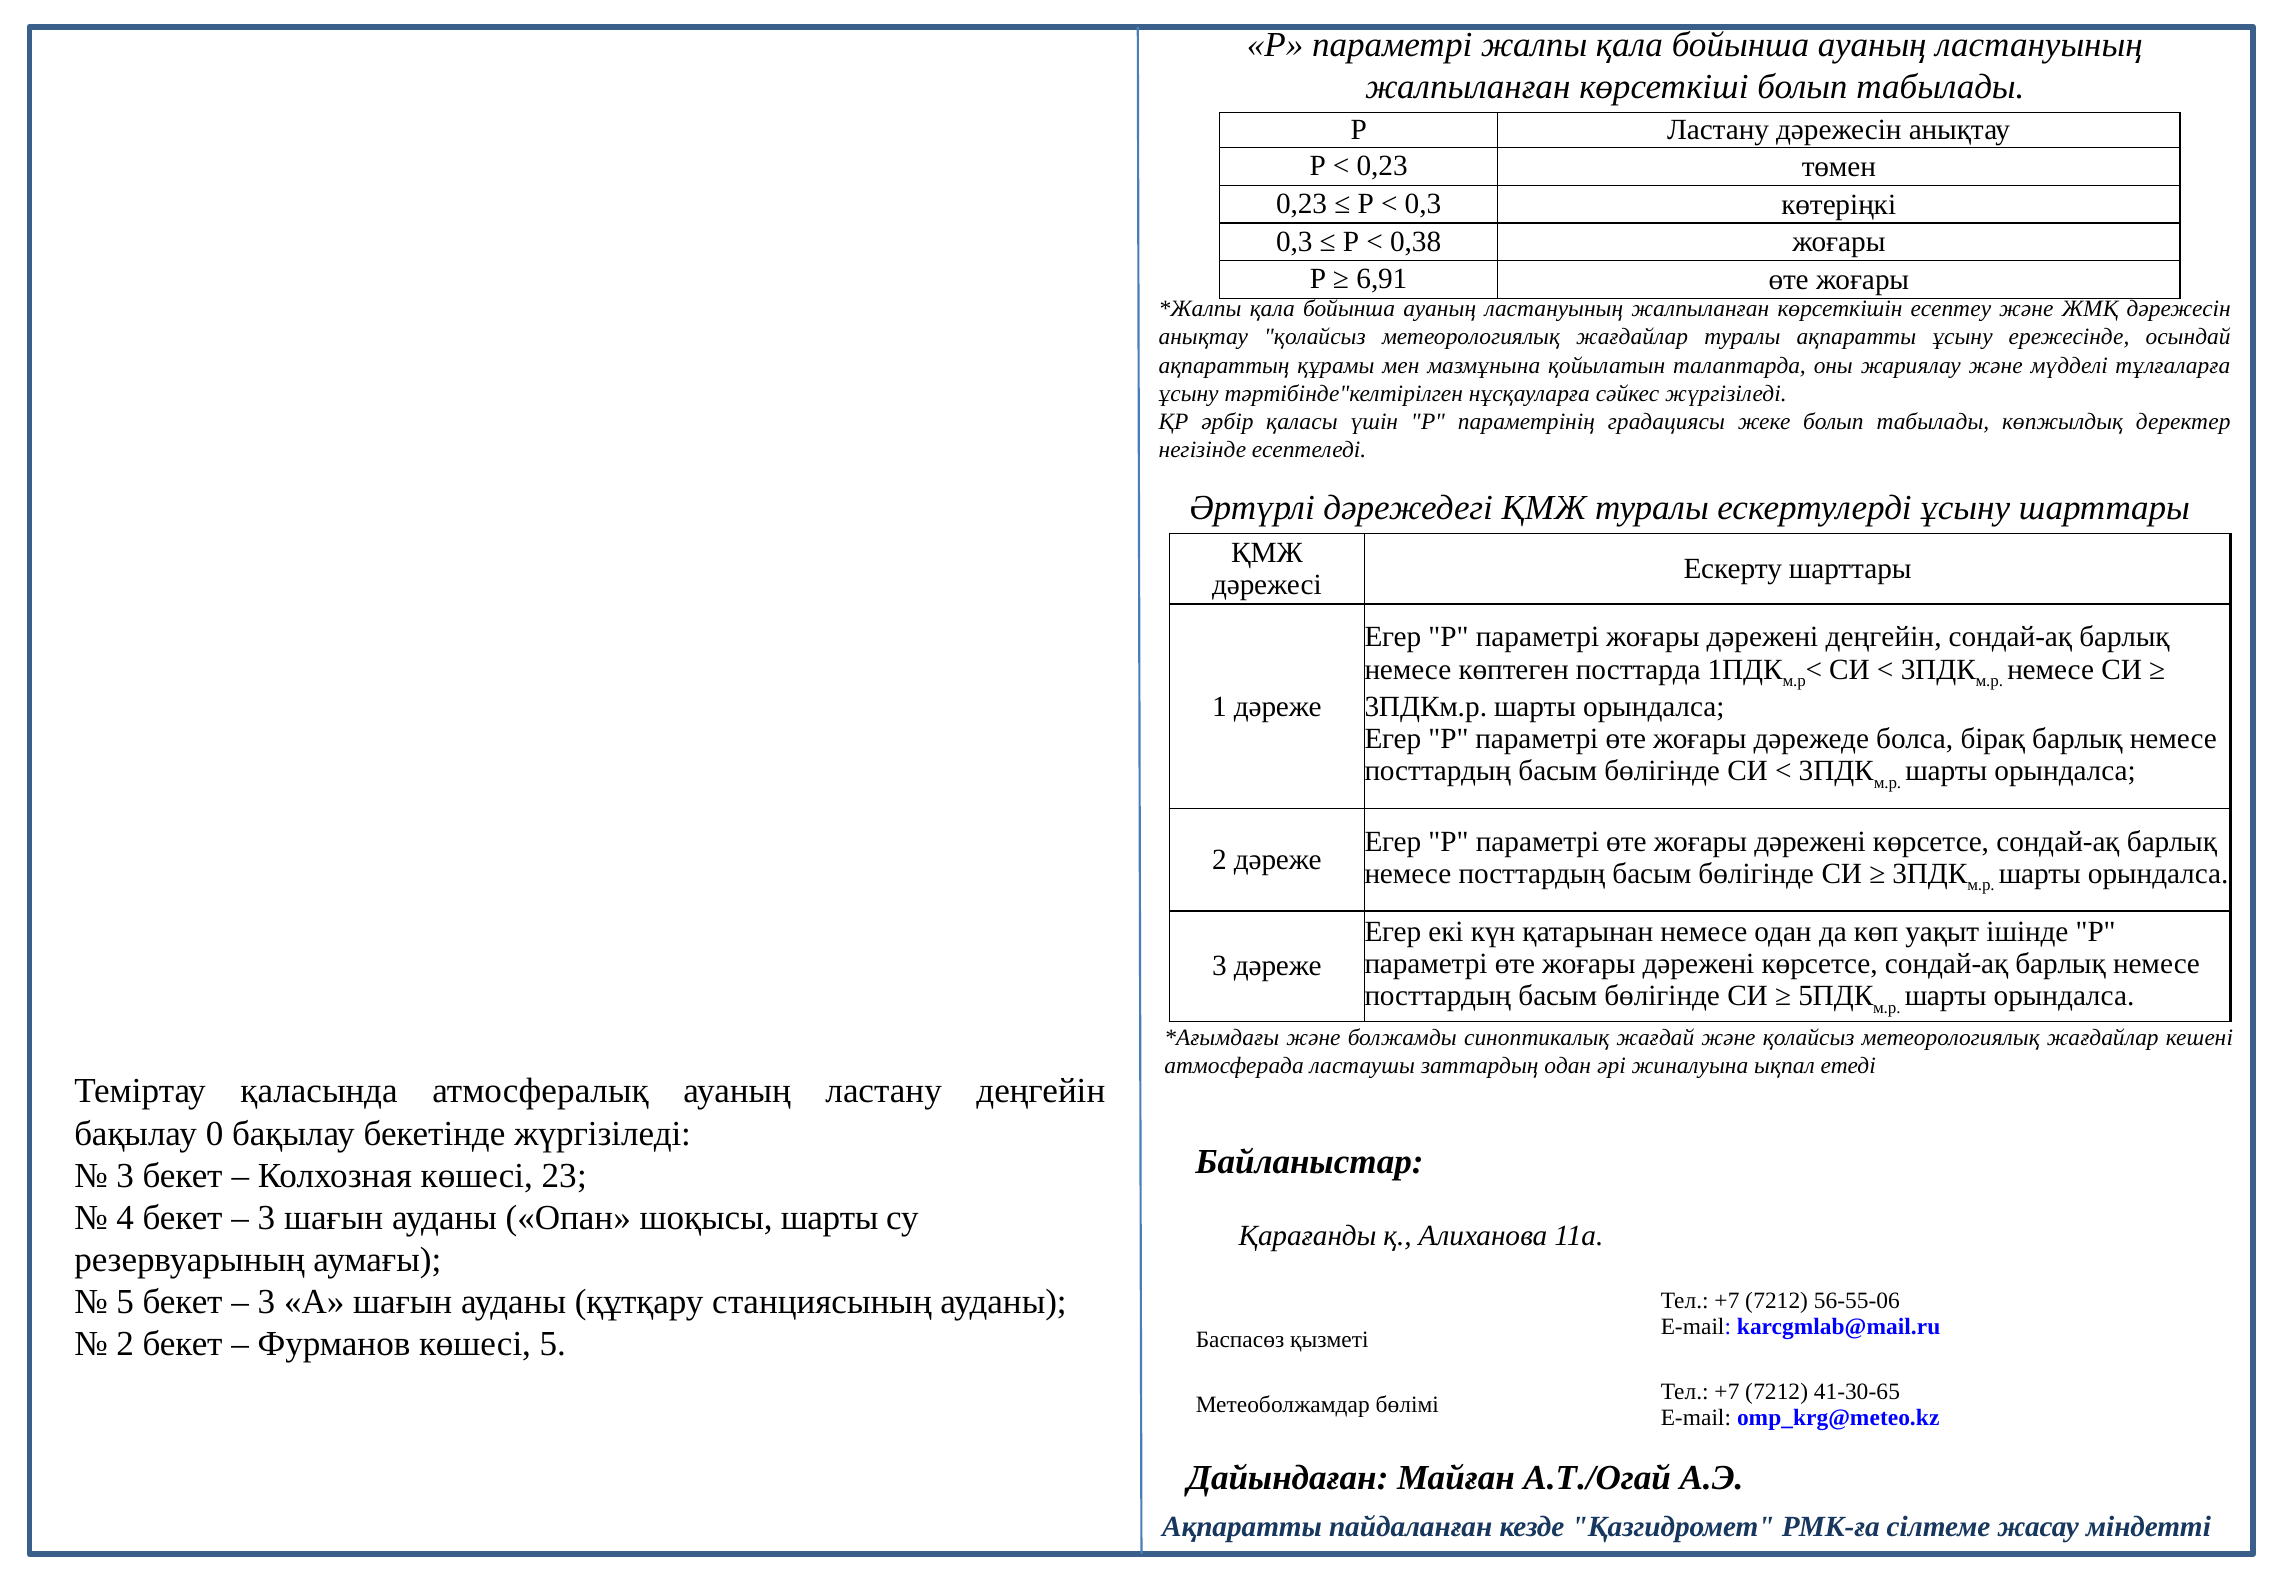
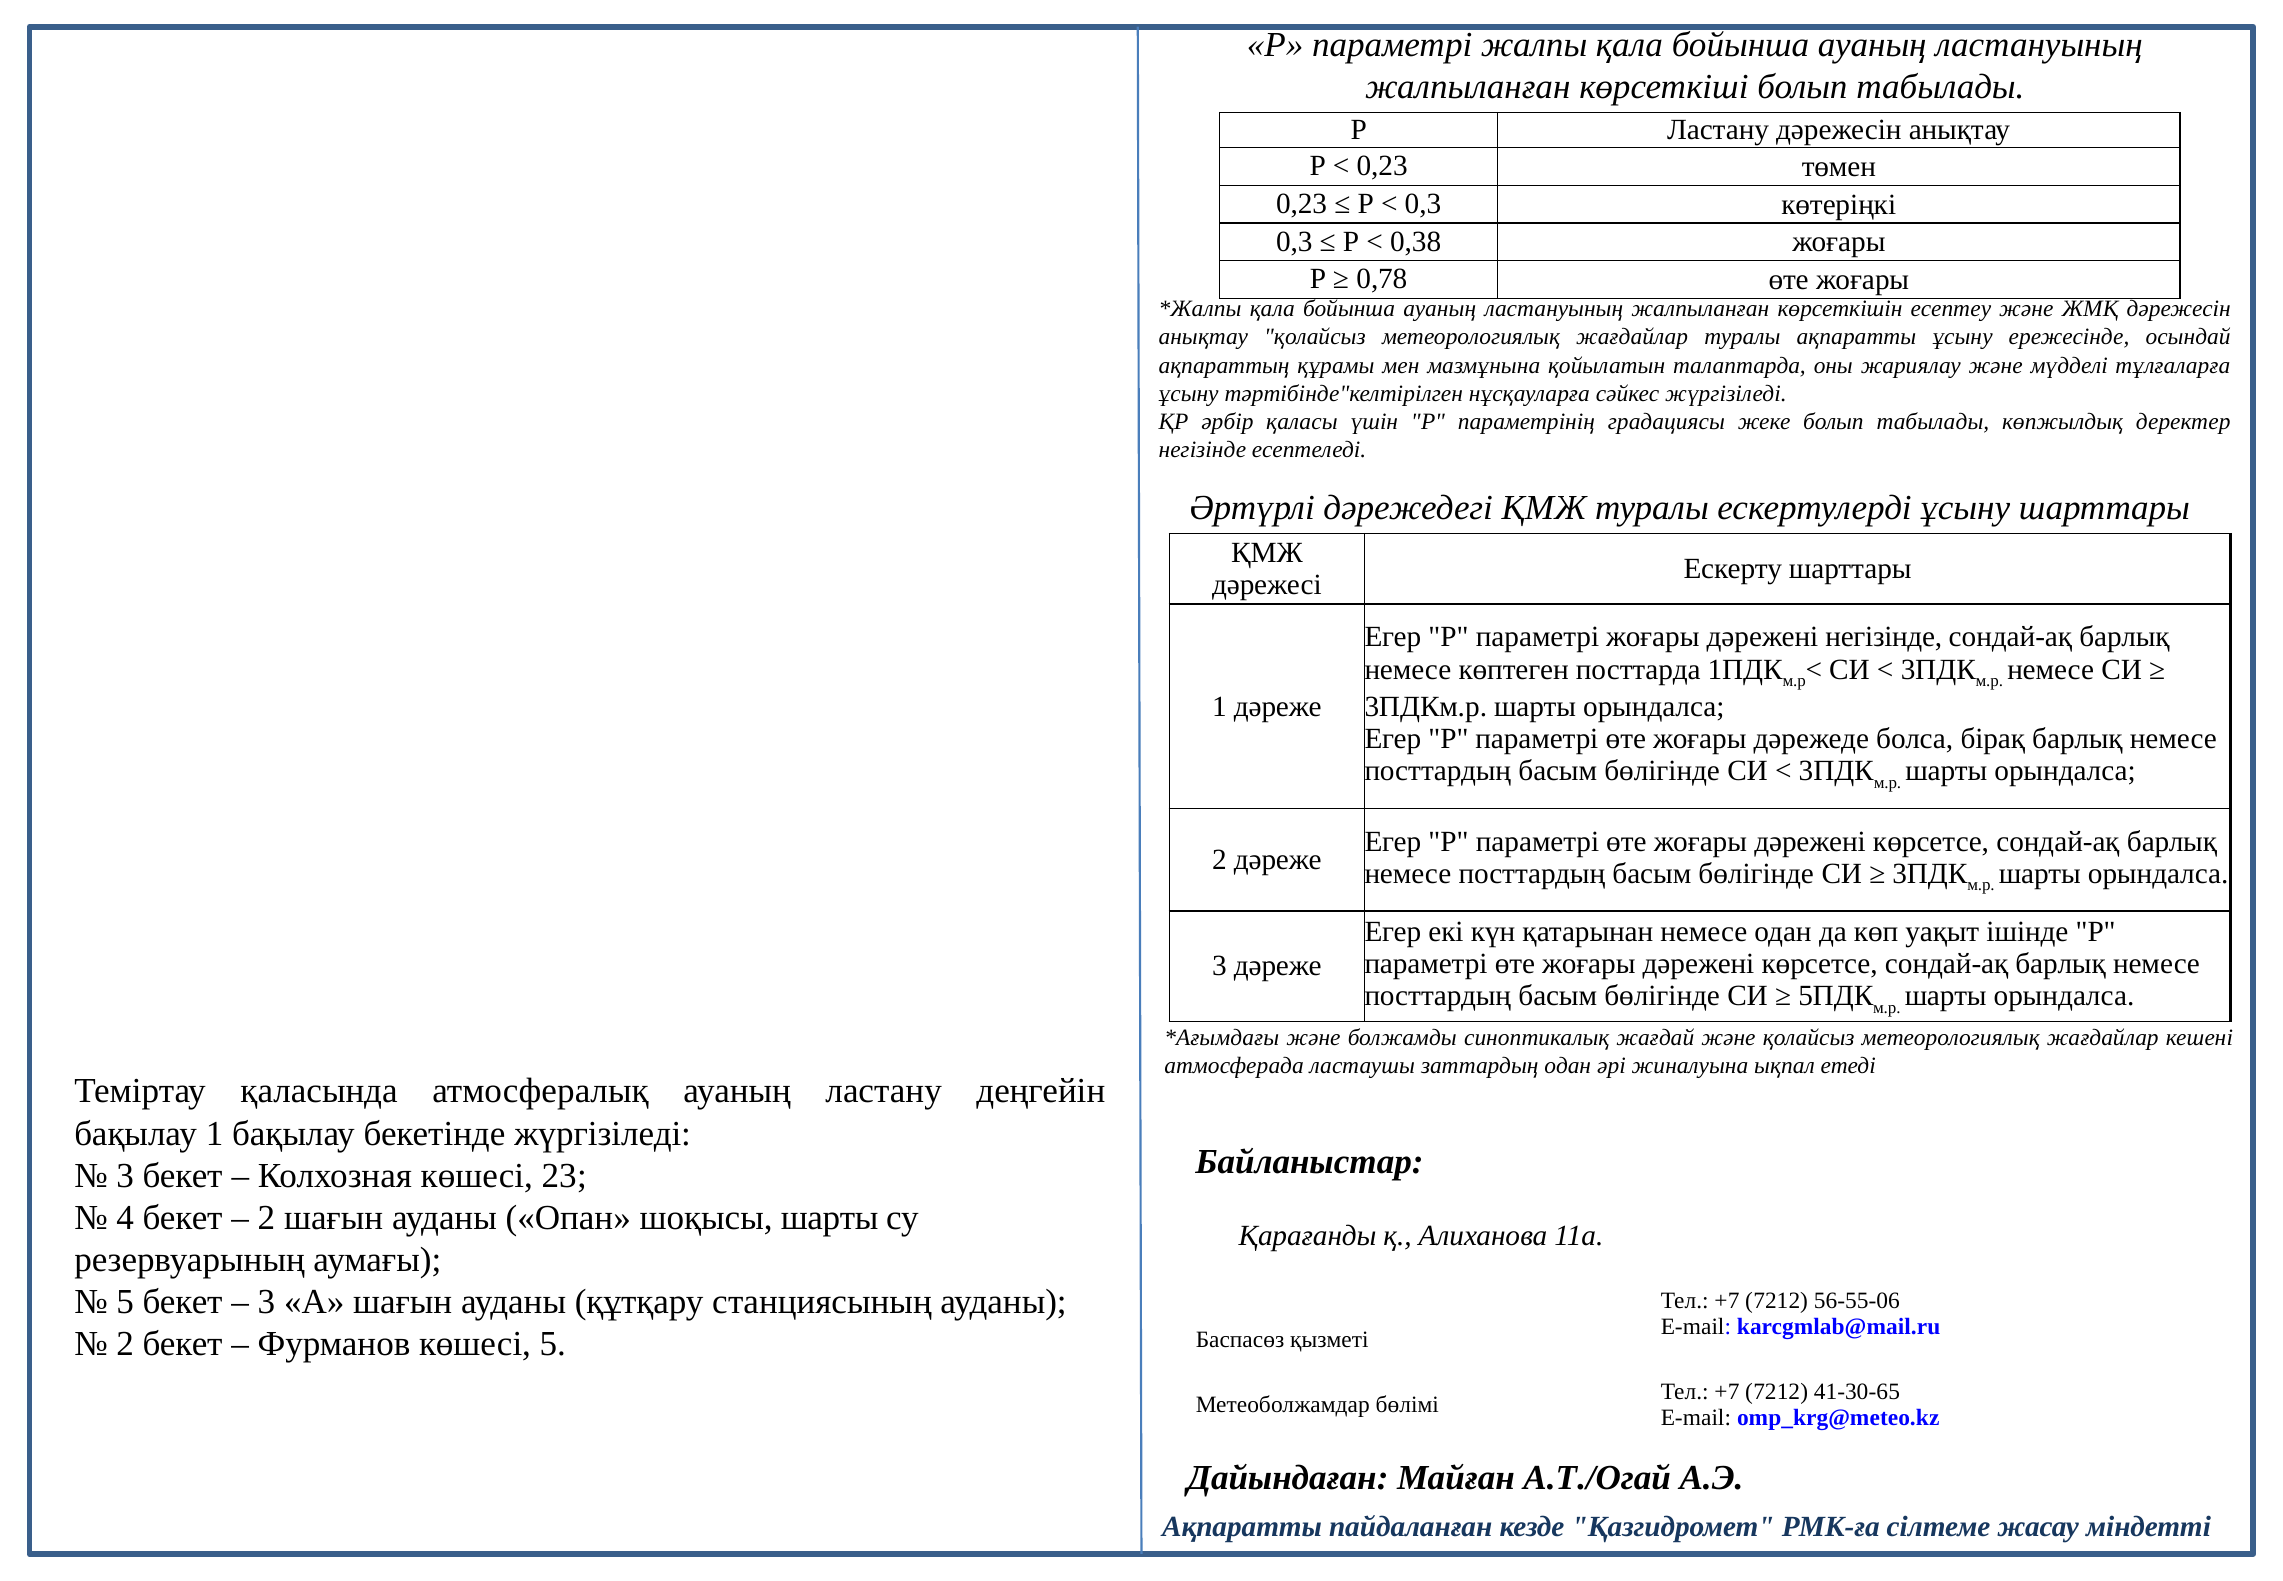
6,91: 6,91 -> 0,78 (1382, 279)
дәрежені деңгейін: деңгейін -> негізінде (1884, 637)
бақылау 0: 0 -> 1 (215, 1133)
3: 3 -> 2 (266, 1217)
